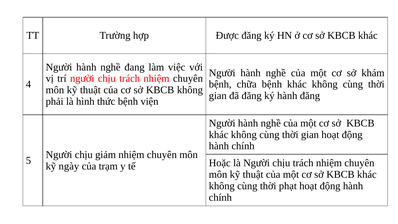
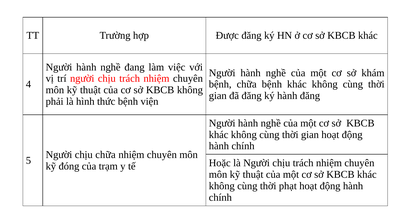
chịu giảm: giảm -> chữa (105, 155)
ngày: ngày -> đóng (69, 166)
